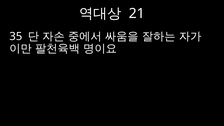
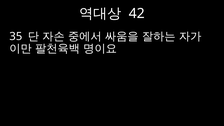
21: 21 -> 42 (137, 13)
